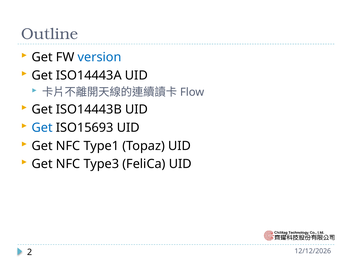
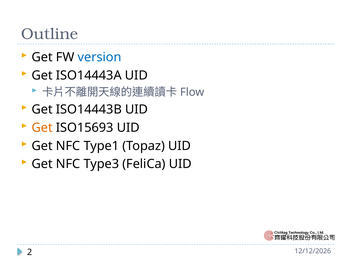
Get colour: blue -> orange (42, 128)
